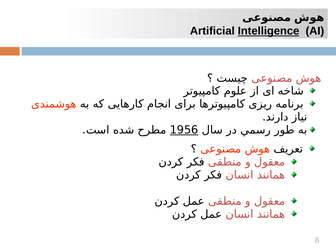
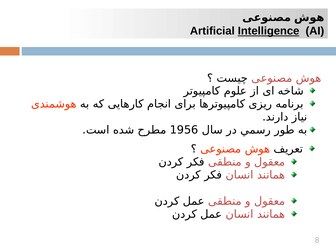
1956 underline: present -> none (184, 130)
